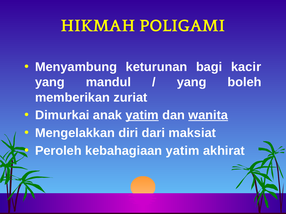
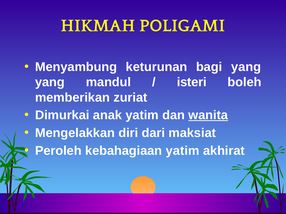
bagi kacir: kacir -> yang (246, 67)
yang: yang -> isteri (192, 82)
yatim underline: present -> none (142, 115)
